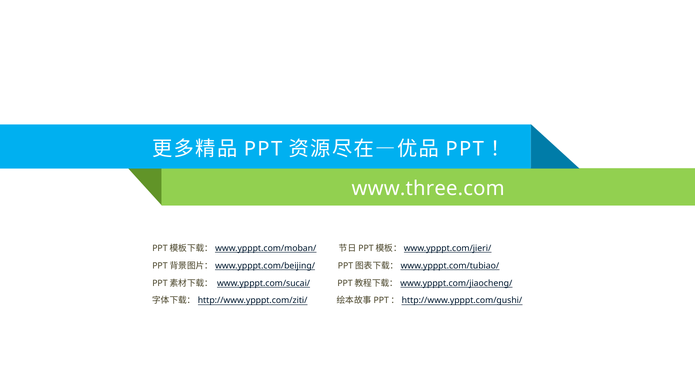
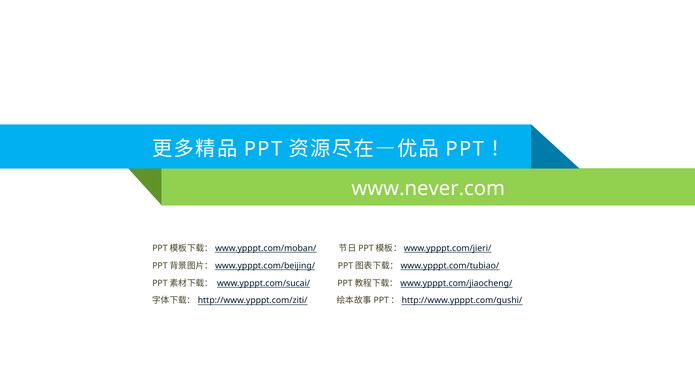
www.three.com: www.three.com -> www.never.com (428, 188)
